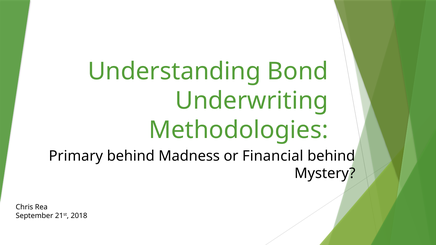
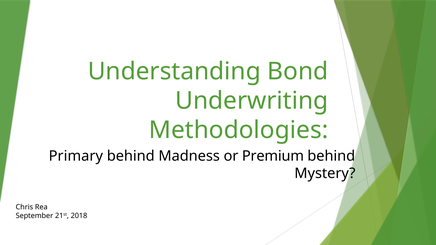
Financial: Financial -> Premium (273, 156)
